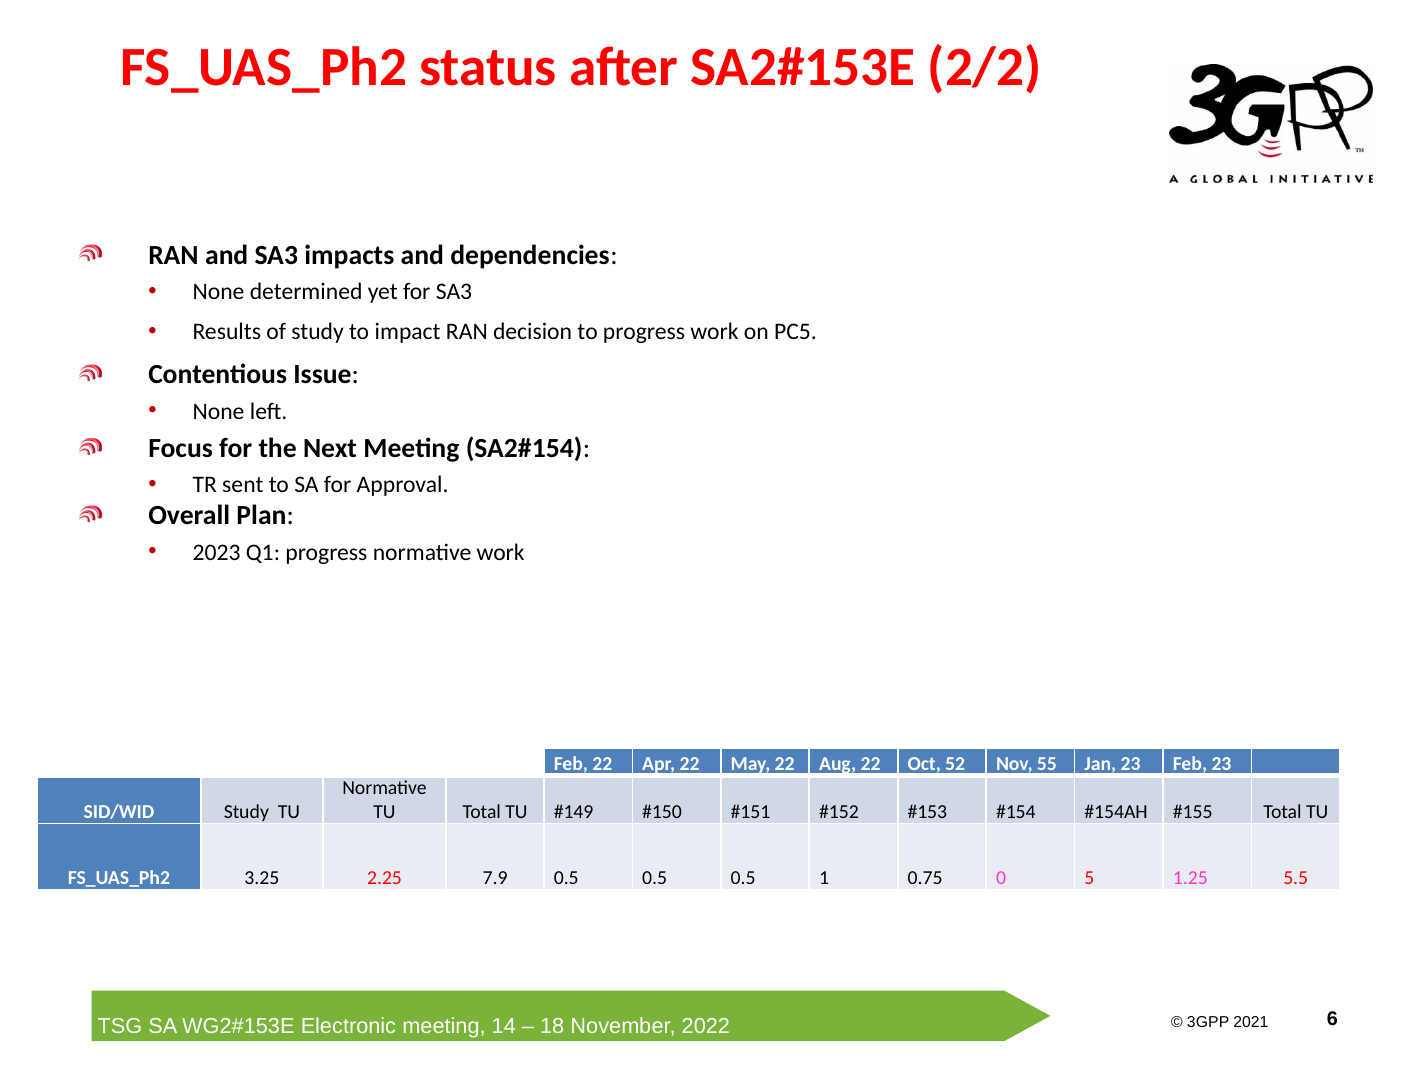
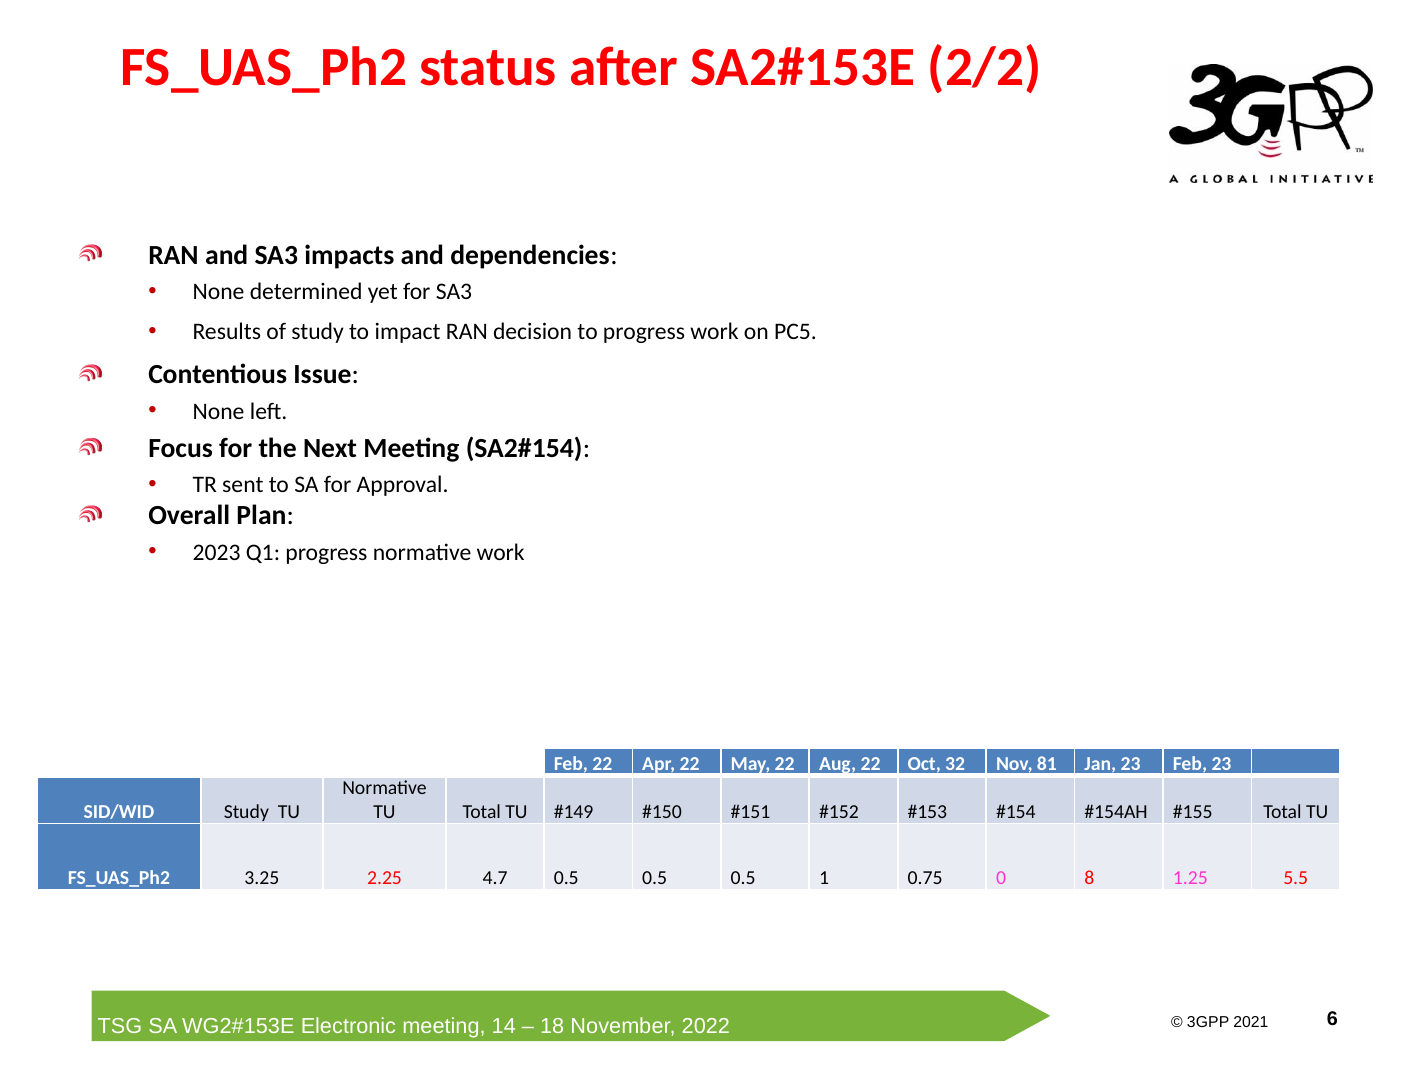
52: 52 -> 32 (955, 764)
55: 55 -> 81 (1047, 764)
7.9: 7.9 -> 4.7 (495, 878)
5: 5 -> 8 (1089, 878)
